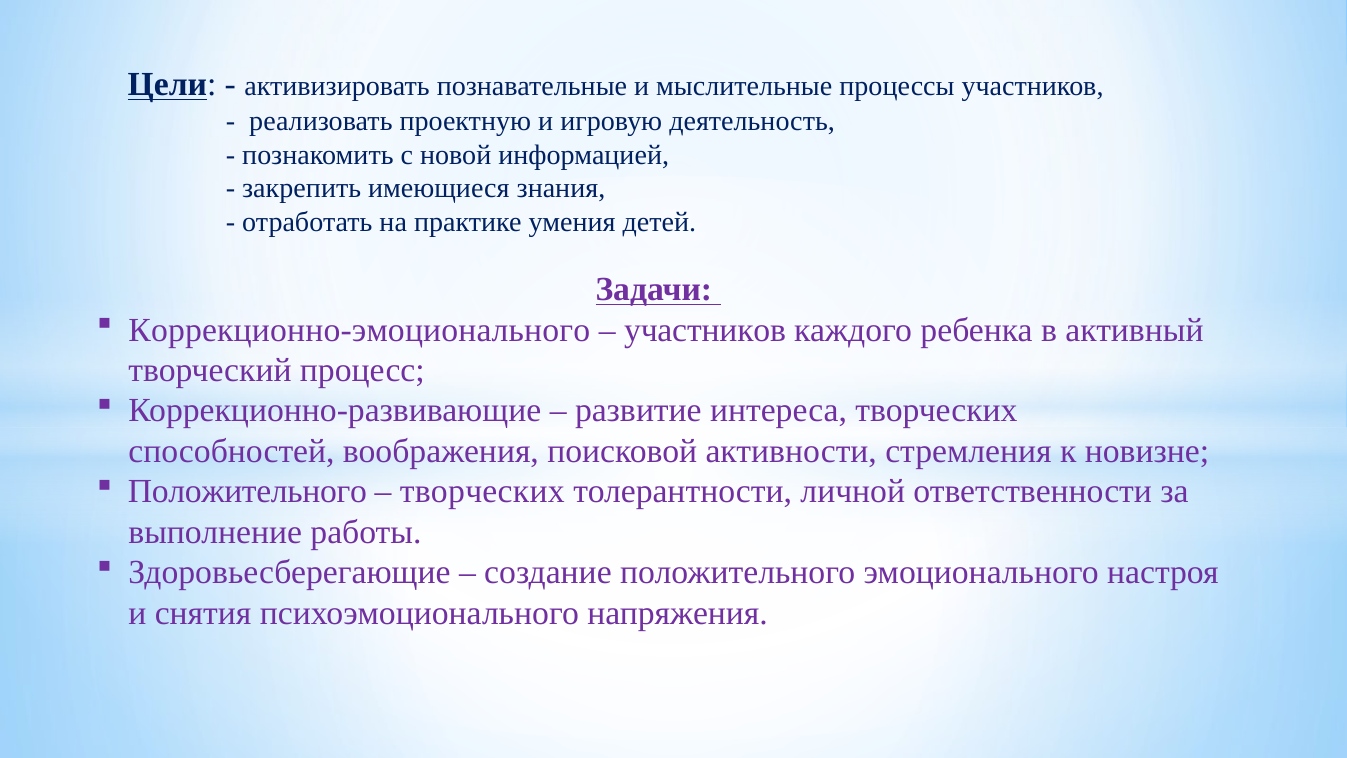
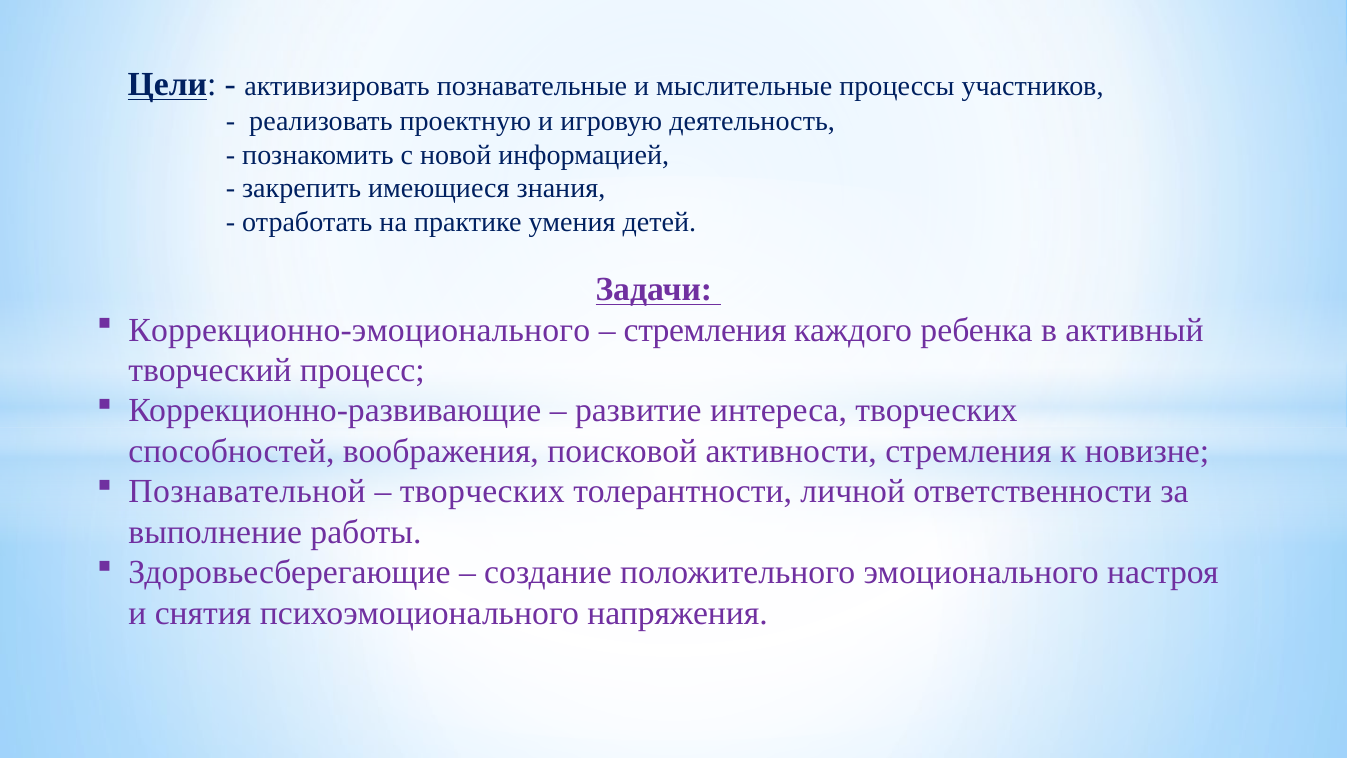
участников: участников -> стремления (705, 330)
Положительного: Положительного -> Познавательной (247, 491)
